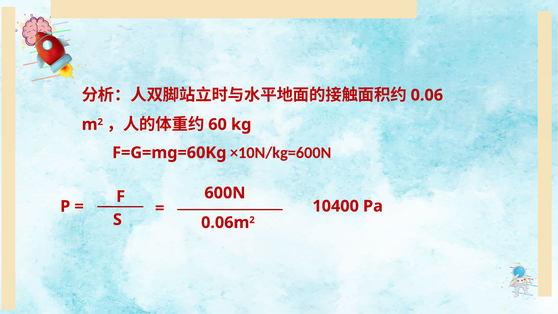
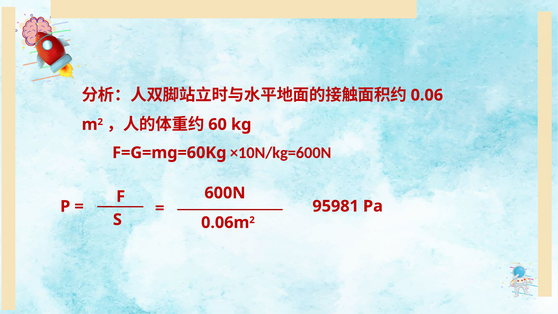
10400: 10400 -> 95981 (336, 206)
